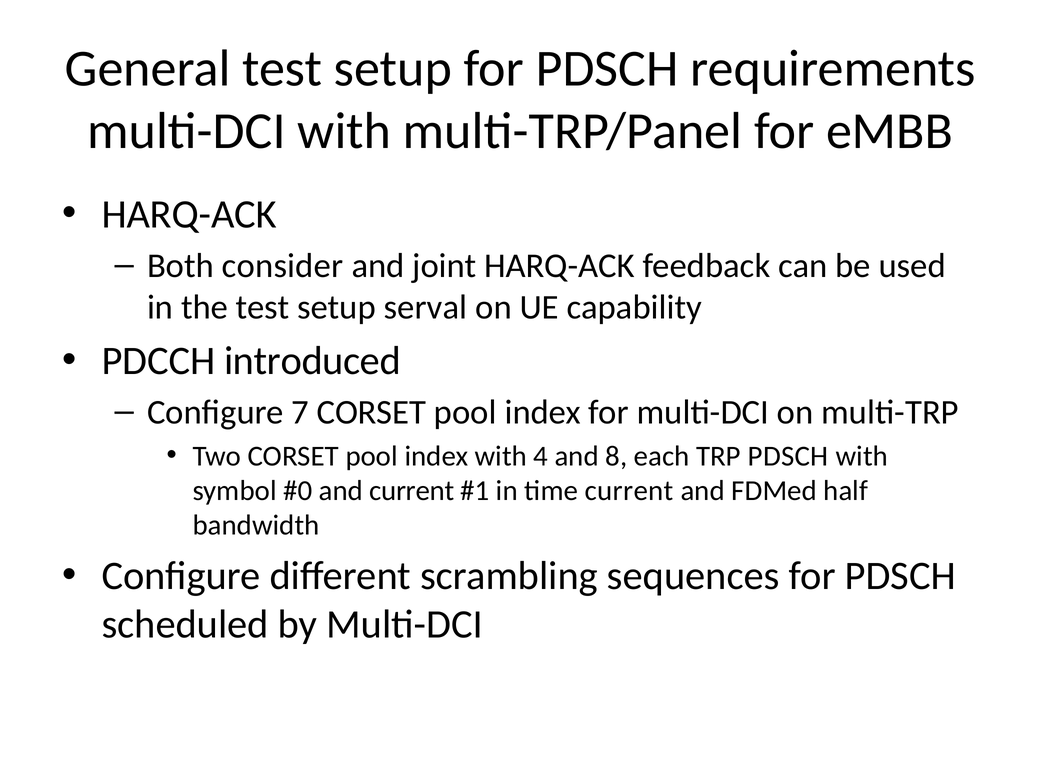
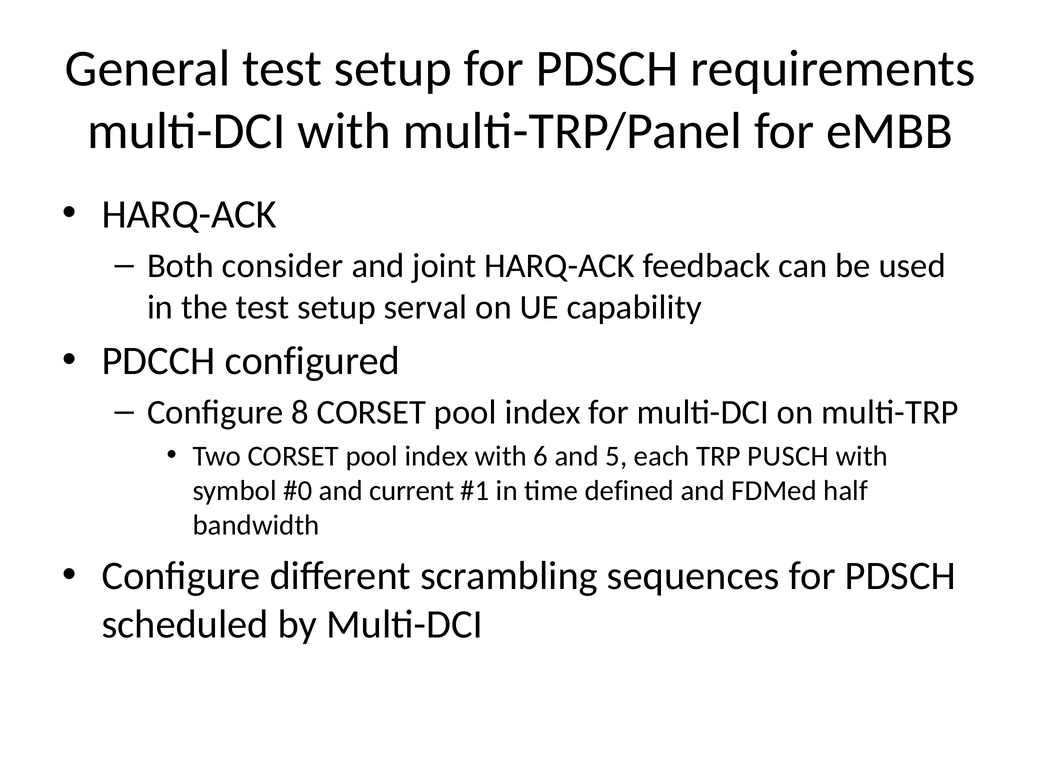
introduced: introduced -> configured (312, 361)
7: 7 -> 8 (300, 413)
4: 4 -> 6 (541, 456)
8: 8 -> 5 (616, 456)
TRP PDSCH: PDSCH -> PUSCH (788, 456)
time current: current -> defined (629, 491)
